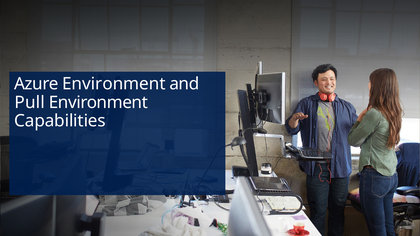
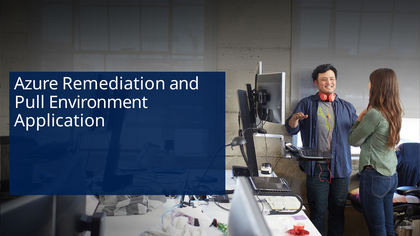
Azure Environment: Environment -> Remediation (114, 84)
Capabilities: Capabilities -> Application (60, 121)
